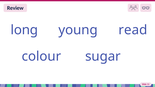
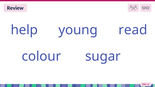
long: long -> help (24, 30)
